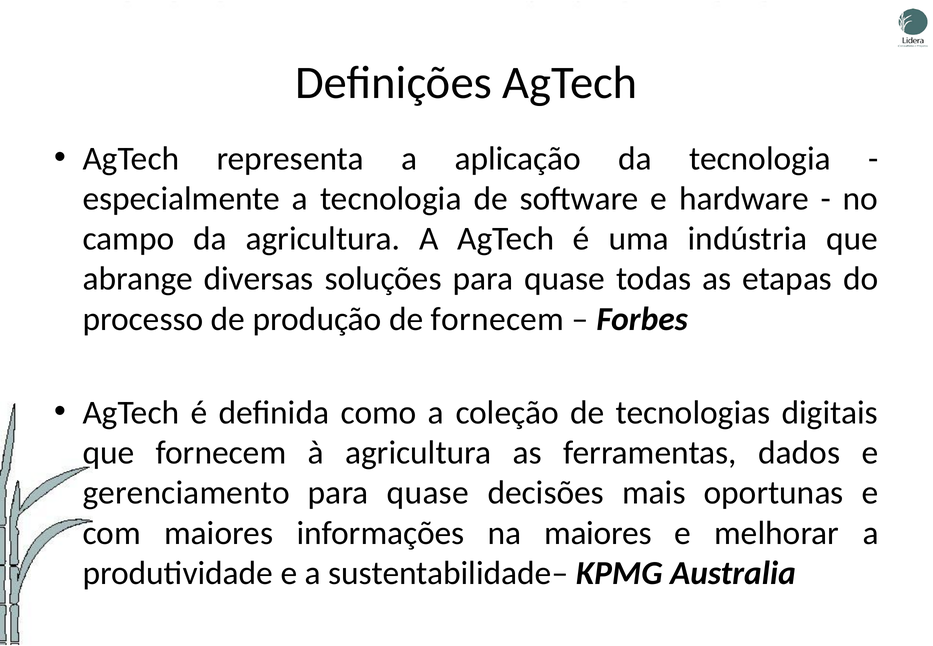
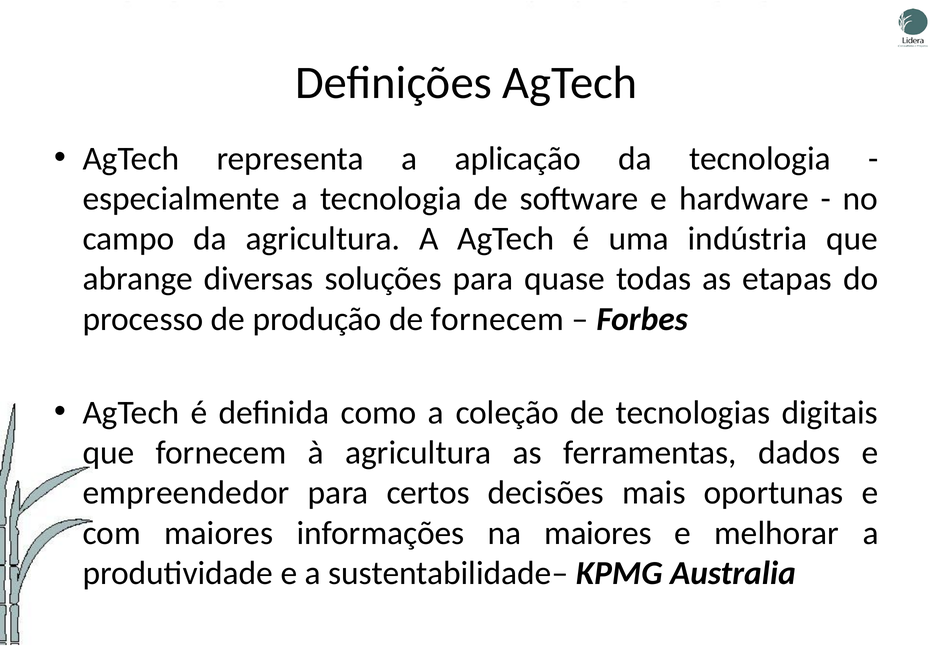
gerenciamento: gerenciamento -> empreendedor (186, 493)
quase: quase -> certos (428, 493)
